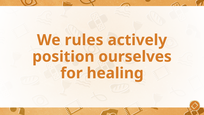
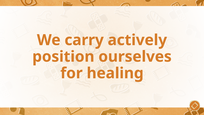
rules: rules -> carry (84, 40)
